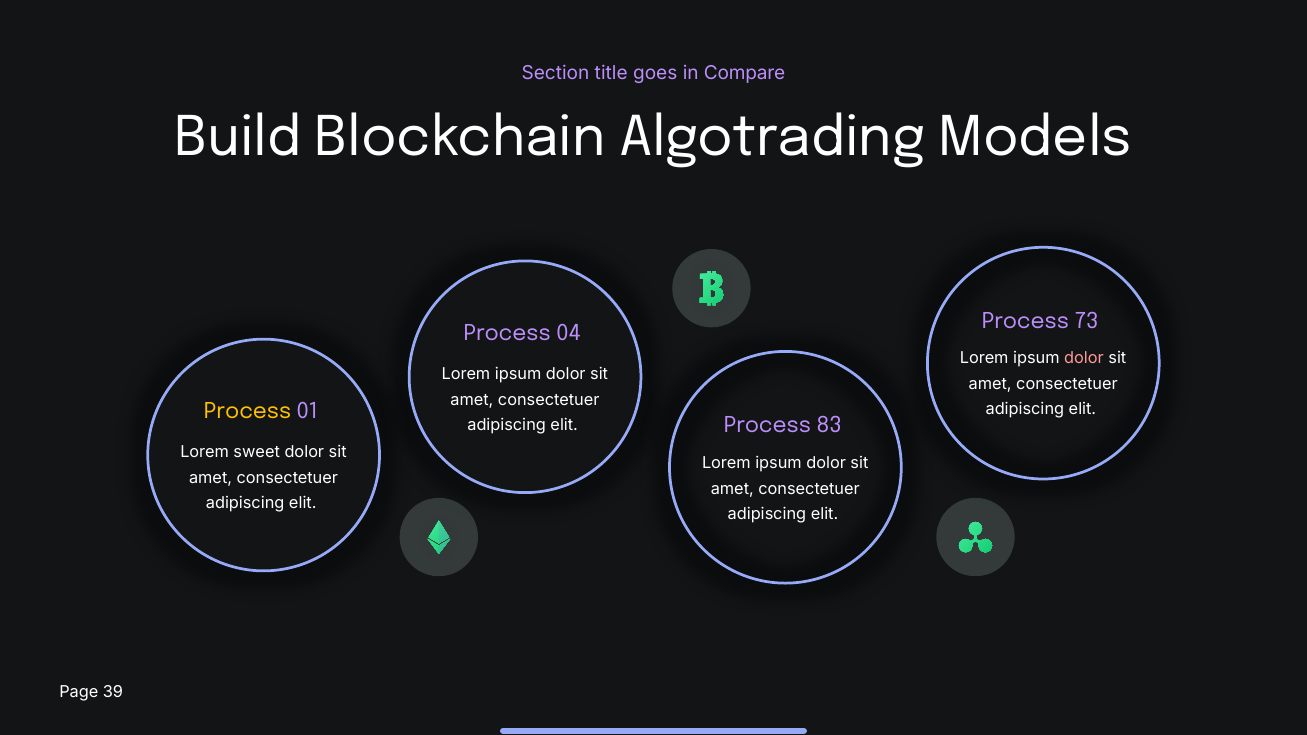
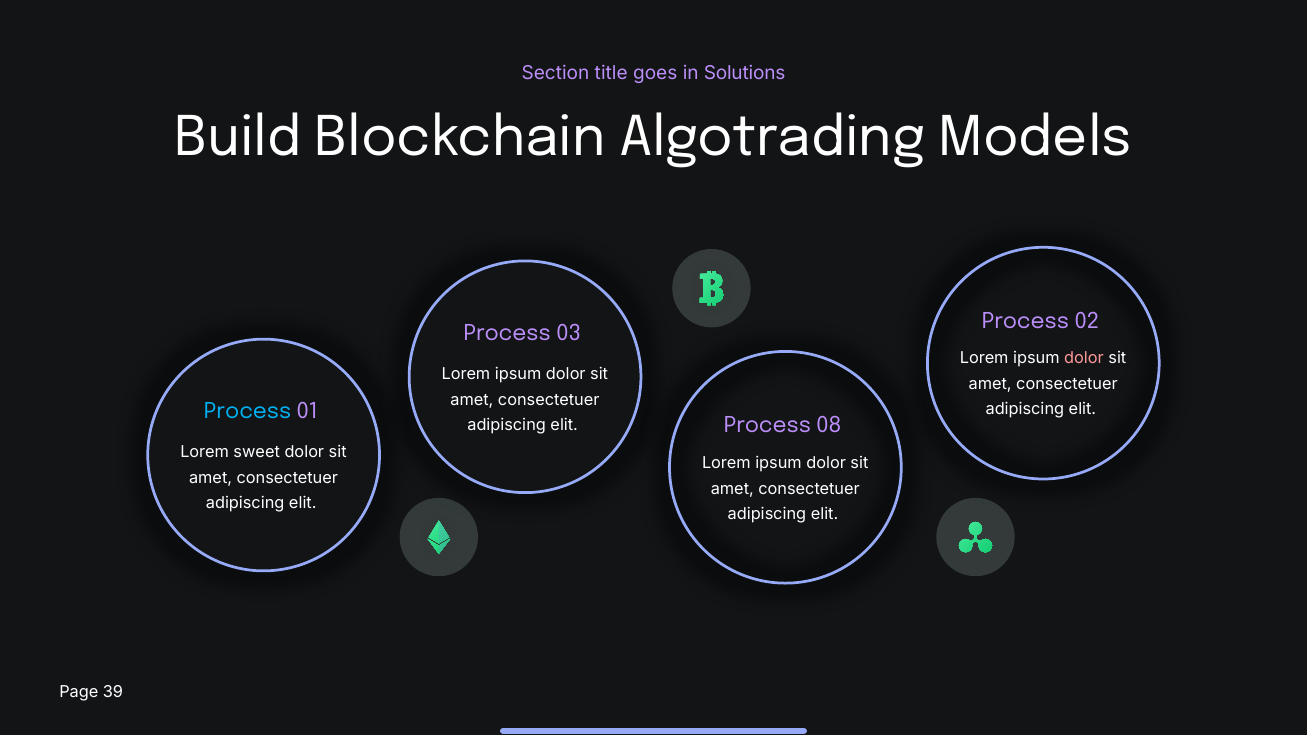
Compare: Compare -> Solutions (745, 74)
73: 73 -> 02 (1087, 322)
04: 04 -> 03 (569, 333)
Process colour: yellow -> light blue (248, 411)
83: 83 -> 08 (829, 425)
